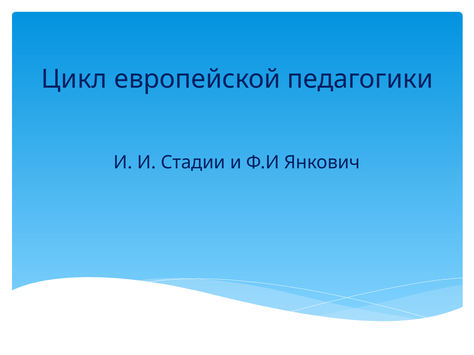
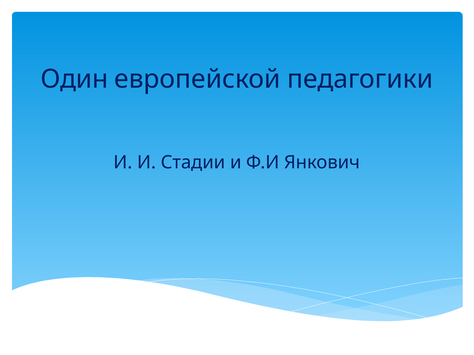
Цикл: Цикл -> Один (74, 79)
